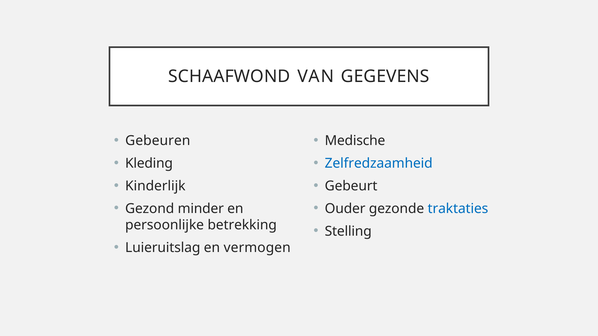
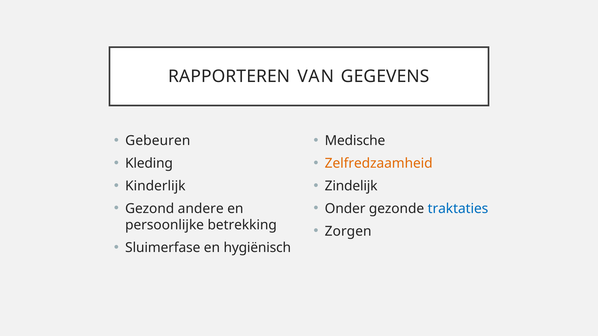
SCHAAFWOND: SCHAAFWOND -> RAPPORTEREN (229, 76)
Zelfredzaamheid colour: blue -> orange (379, 163)
Gebeurt: Gebeurt -> Zindelijk (351, 186)
minder: minder -> andere (201, 209)
Ouder: Ouder -> Onder (345, 209)
Stelling: Stelling -> Zorgen (348, 231)
Luieruitslag: Luieruitslag -> Sluimerfase (163, 248)
vermogen: vermogen -> hygiënisch (257, 248)
